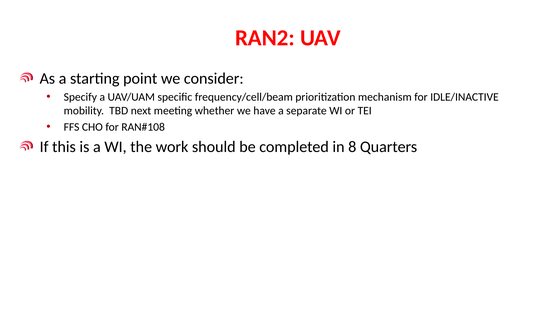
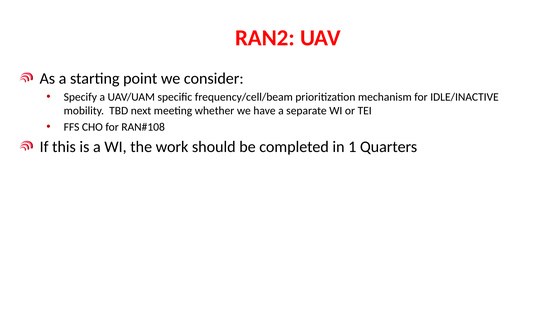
8: 8 -> 1 (352, 147)
